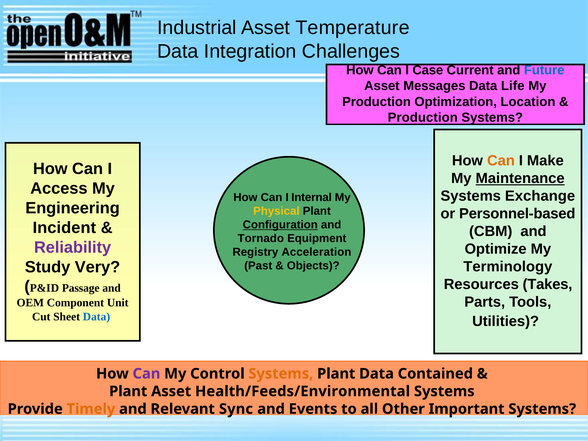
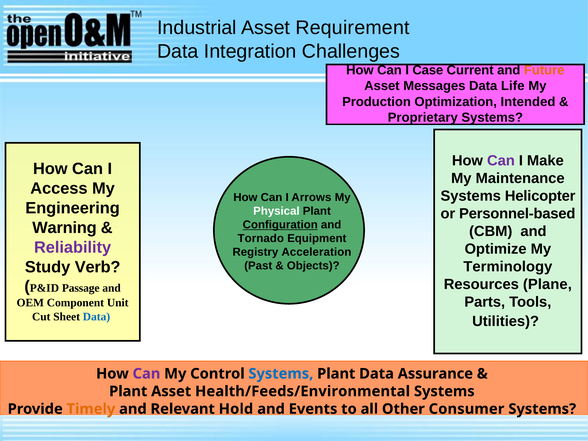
Temperature: Temperature -> Requirement (353, 28)
Future colour: blue -> orange (544, 70)
Location: Location -> Intended (528, 102)
Production: Production -> Proprietary (423, 117)
Can colour: orange -> purple (501, 161)
Maintenance underline: present -> none (520, 178)
Exchange: Exchange -> Helicopter (540, 196)
Internal: Internal -> Arrows (311, 197)
Physical colour: yellow -> white (276, 211)
Incident: Incident -> Warning (64, 228)
Very: Very -> Verb (98, 267)
Takes: Takes -> Plane (547, 284)
Systems colour: orange -> blue (281, 374)
Contained: Contained -> Assurance (435, 374)
Sync: Sync -> Hold (236, 409)
Important: Important -> Consumer (466, 409)
